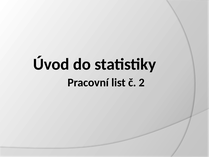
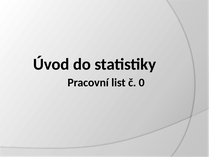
2: 2 -> 0 (142, 83)
